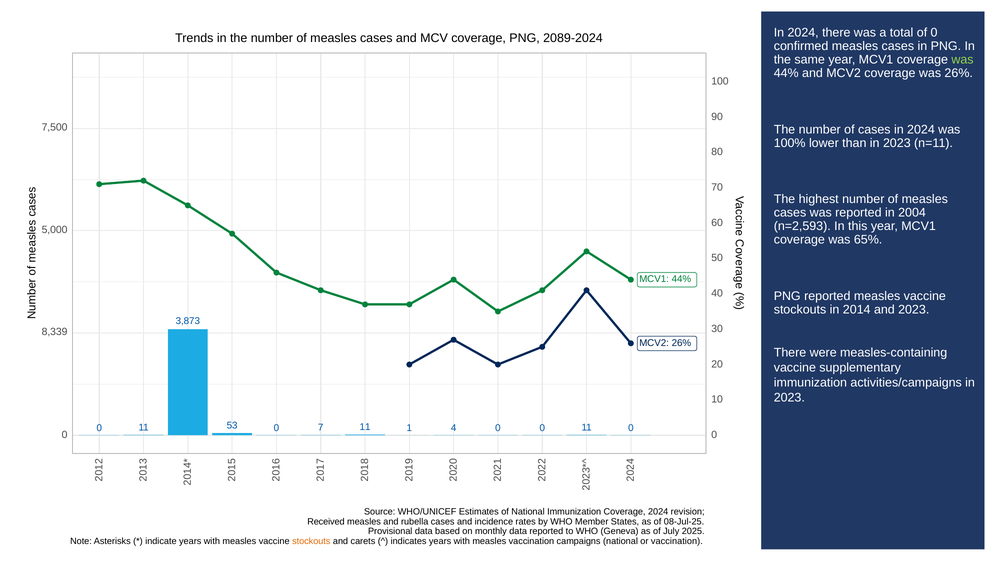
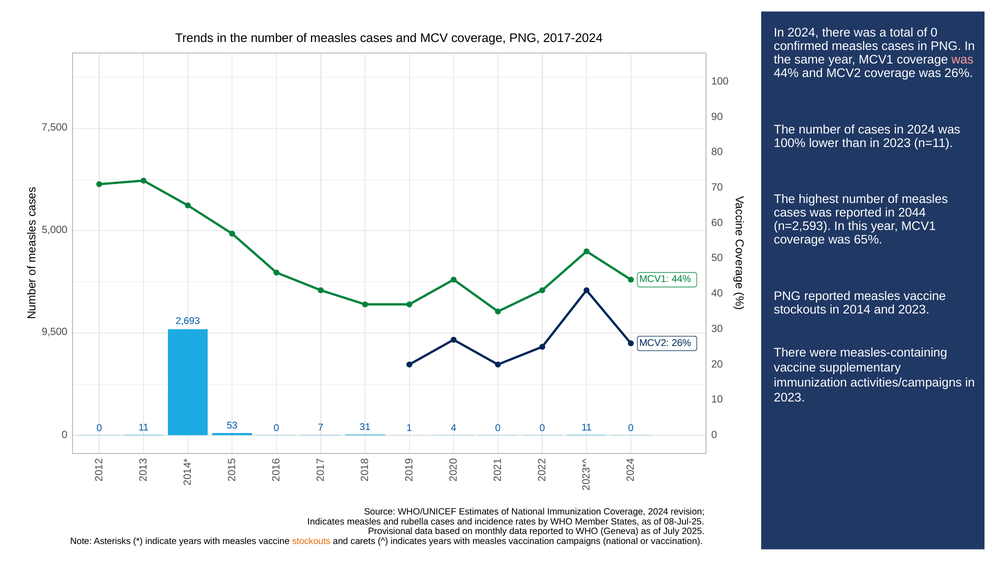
2089-2024: 2089-2024 -> 2017-2024 (573, 38)
was colour: light green -> pink (962, 60)
2004: 2004 -> 2044 (912, 213)
3,873: 3,873 -> 2,693 (188, 321)
8,339: 8,339 -> 9,500 (55, 332)
7 11: 11 -> 31 (365, 427)
Received: Received -> Indicates (326, 521)
